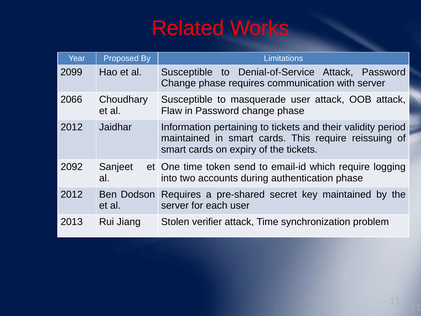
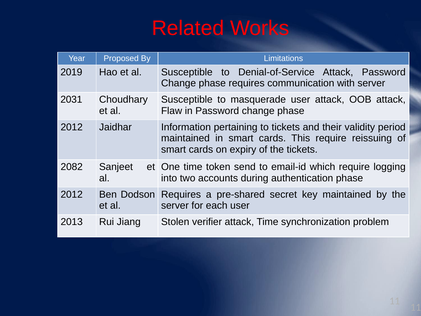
2099: 2099 -> 2019 (71, 72)
2066: 2066 -> 2031 (71, 100)
2092: 2092 -> 2082 (72, 167)
